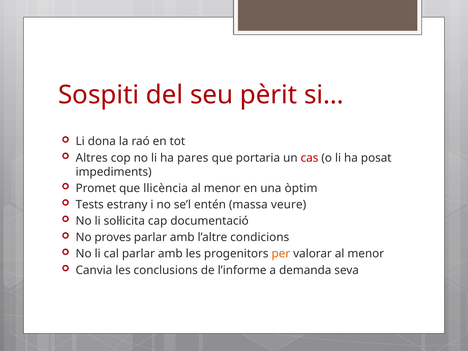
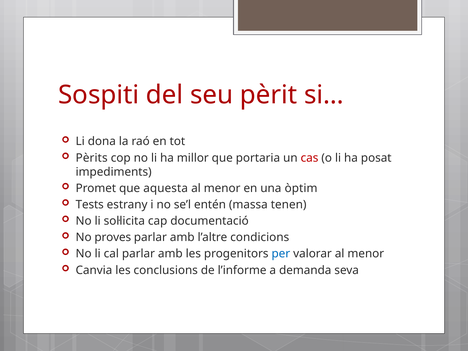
Altres: Altres -> Pèrits (92, 158)
pares: pares -> millor (193, 158)
llicència: llicència -> aquesta (166, 188)
veure: veure -> tenen (289, 205)
per colour: orange -> blue (281, 254)
